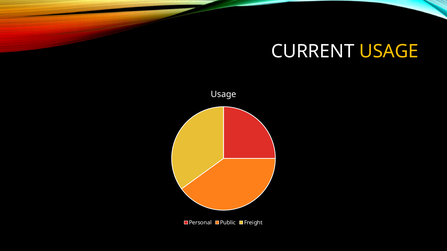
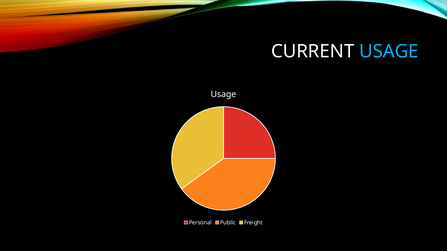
USAGE colour: yellow -> light blue (389, 52)
